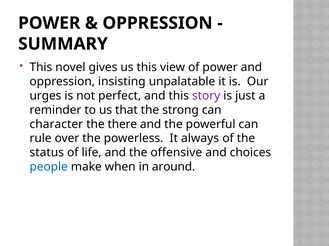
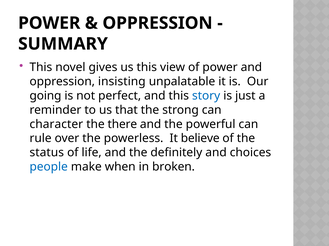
urges: urges -> going (45, 96)
story colour: purple -> blue (206, 96)
always: always -> believe (200, 139)
offensive: offensive -> definitely (176, 153)
around: around -> broken (173, 167)
